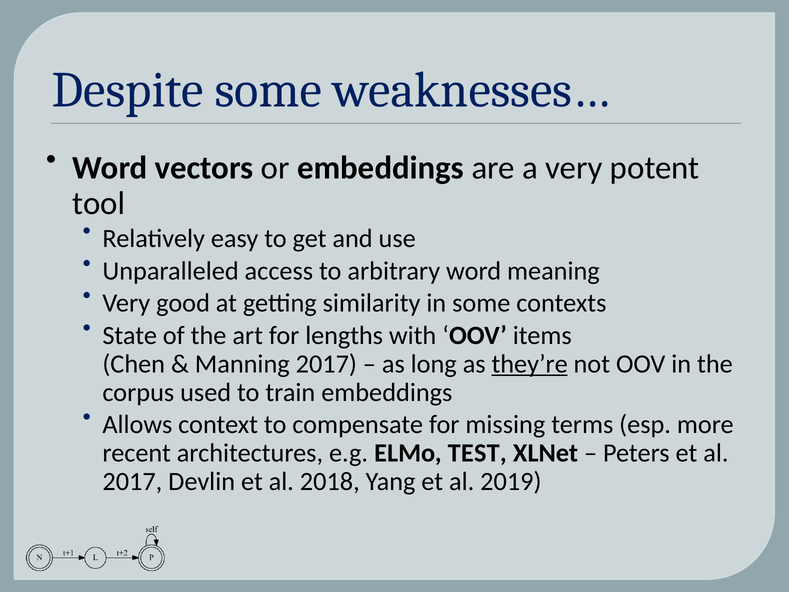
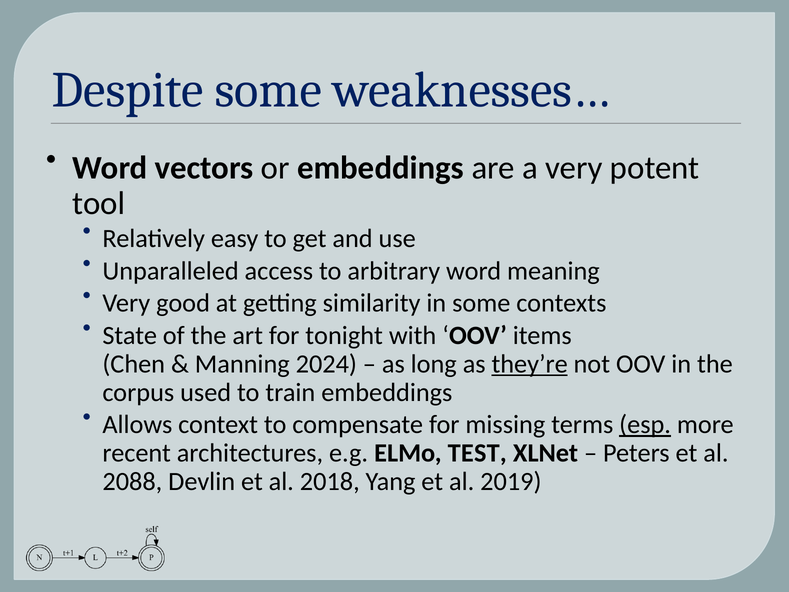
lengths: lengths -> tonight (344, 335)
Manning 2017: 2017 -> 2024 (326, 364)
esp underline: none -> present (645, 424)
2017: 2017 -> 2088 (132, 481)
